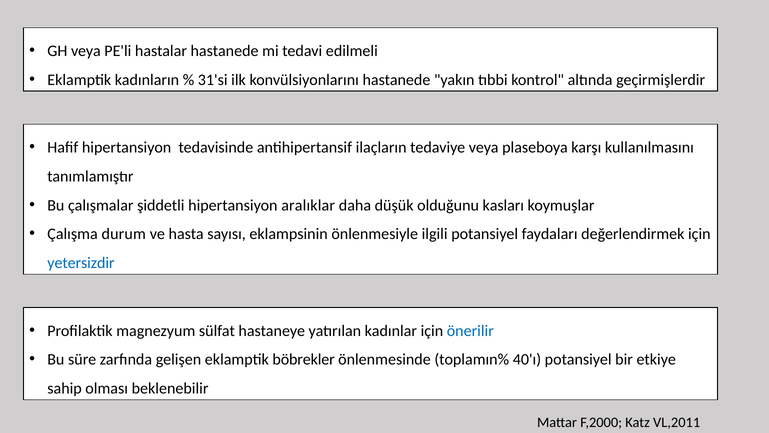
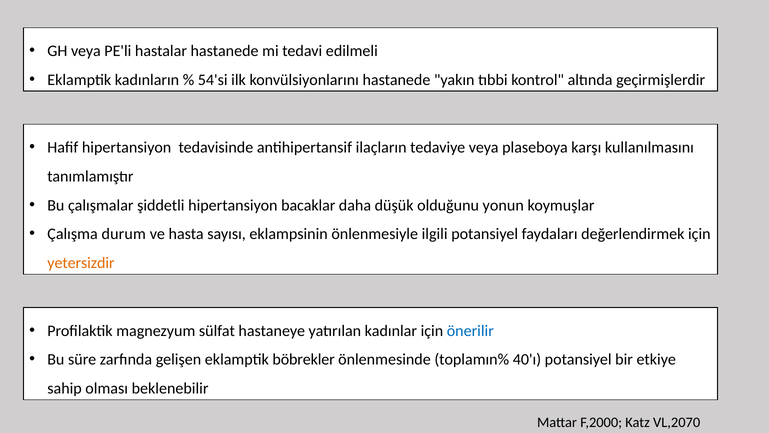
31'si: 31'si -> 54'si (213, 80)
aralıklar: aralıklar -> bacaklar (308, 205)
kasları: kasları -> yonun (503, 205)
yetersizdir colour: blue -> orange (81, 263)
VL,2011: VL,2011 -> VL,2070 (677, 422)
